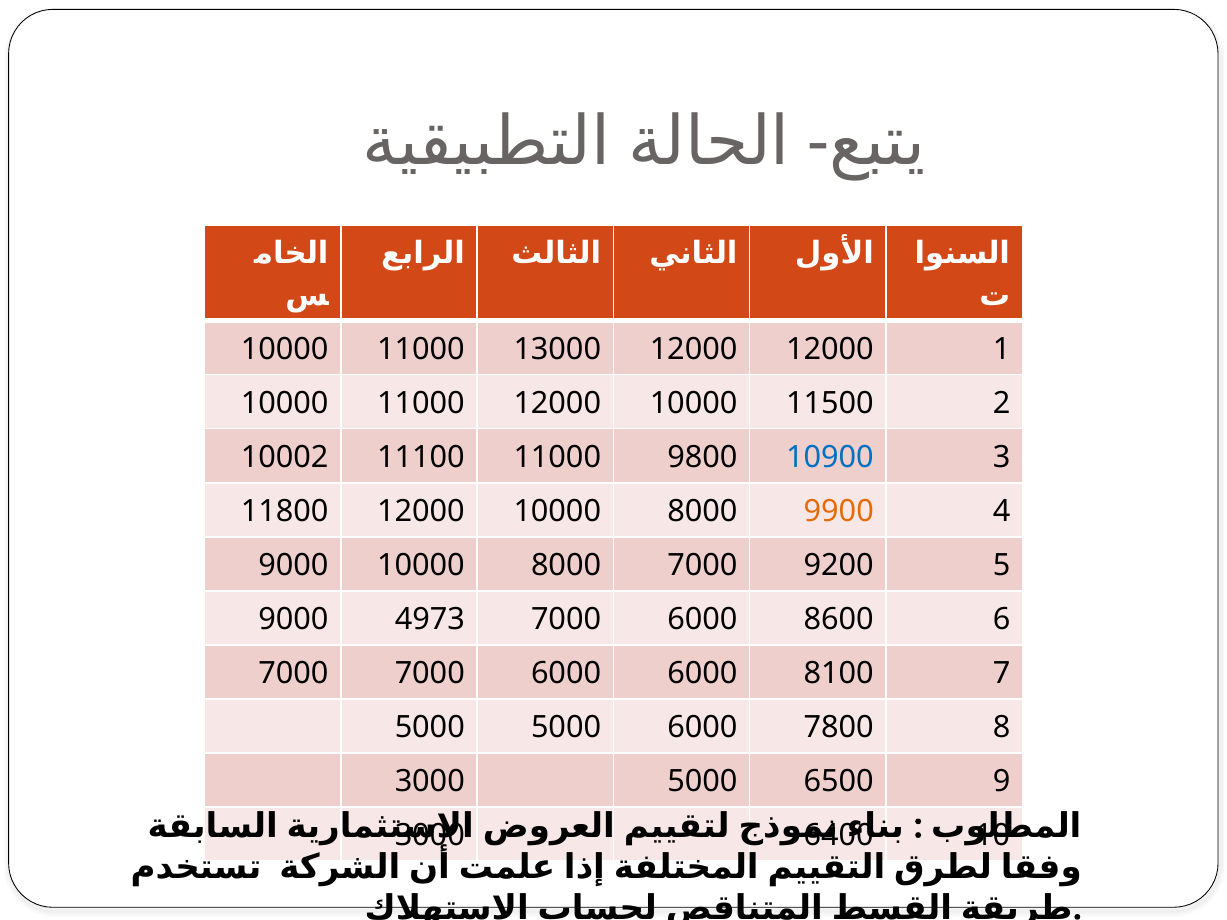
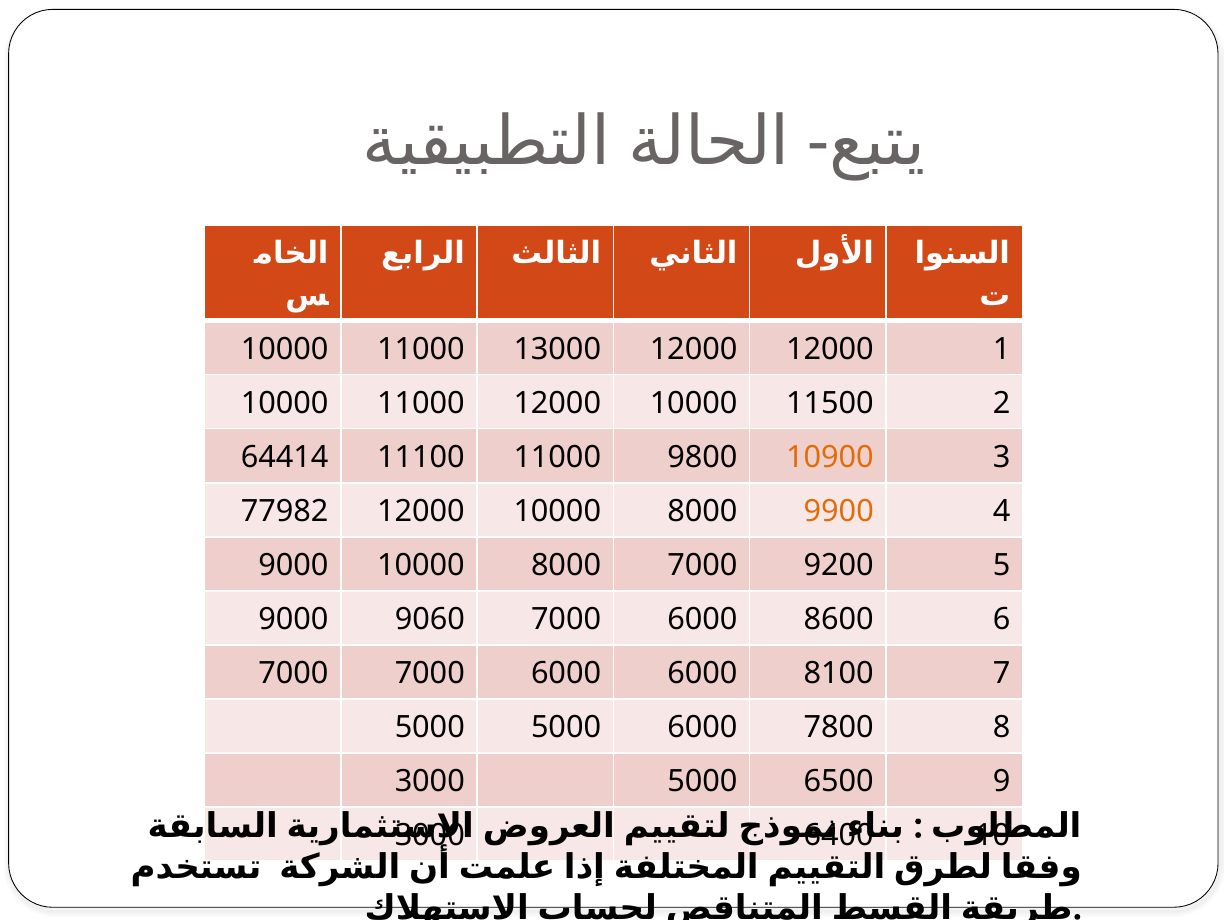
10002: 10002 -> 64414 (285, 458)
10900 colour: blue -> orange (830, 458)
11800: 11800 -> 77982 (285, 512)
4973: 4973 -> 9060 (430, 620)
